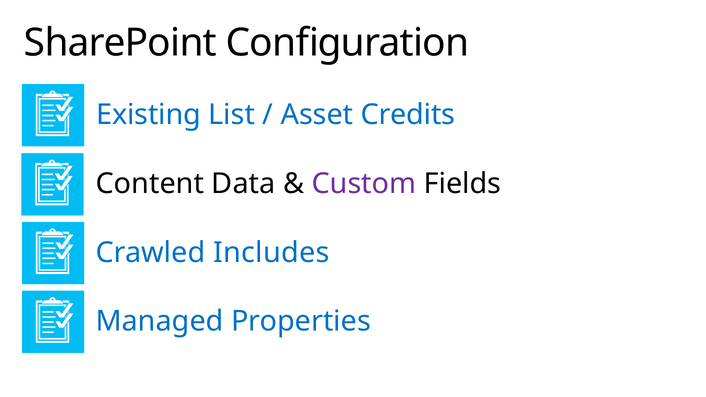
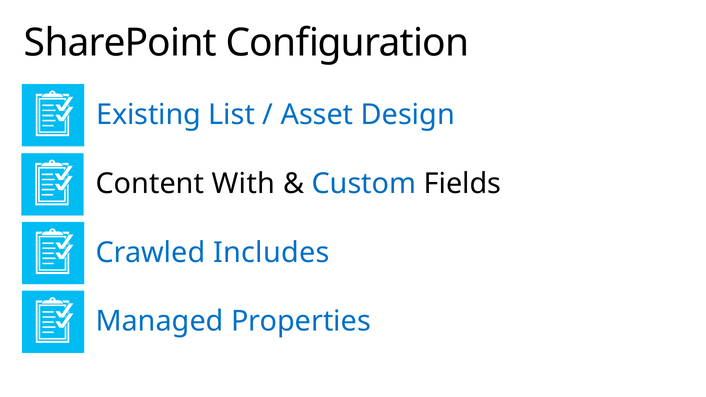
Credits: Credits -> Design (408, 115)
Data: Data -> With (243, 184)
Custom colour: purple -> blue (364, 184)
